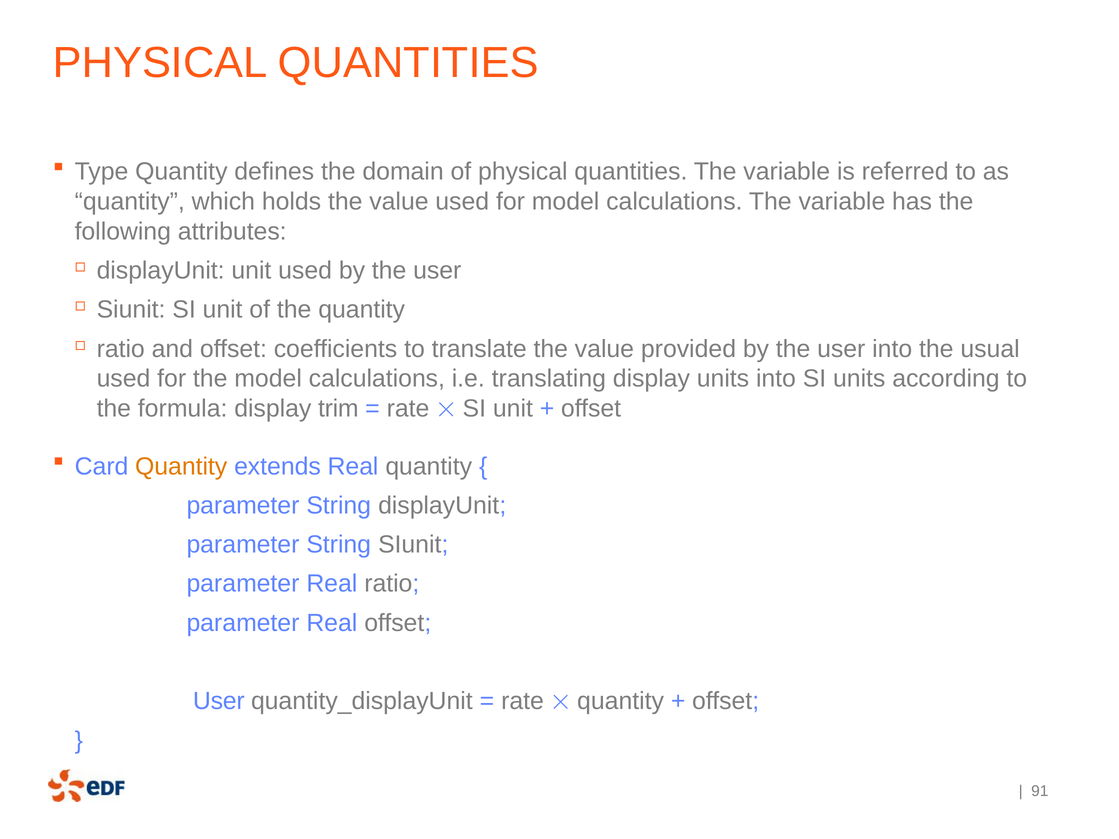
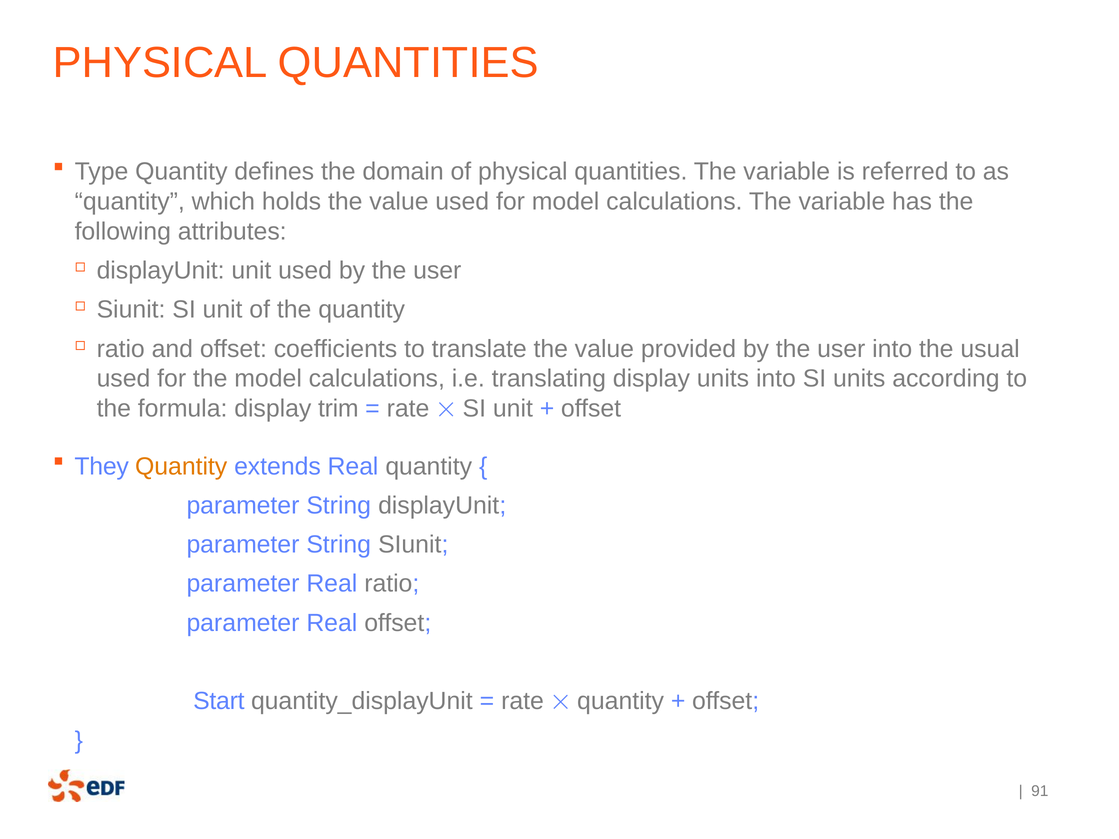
Card: Card -> They (102, 466)
User: User -> Start (219, 701)
